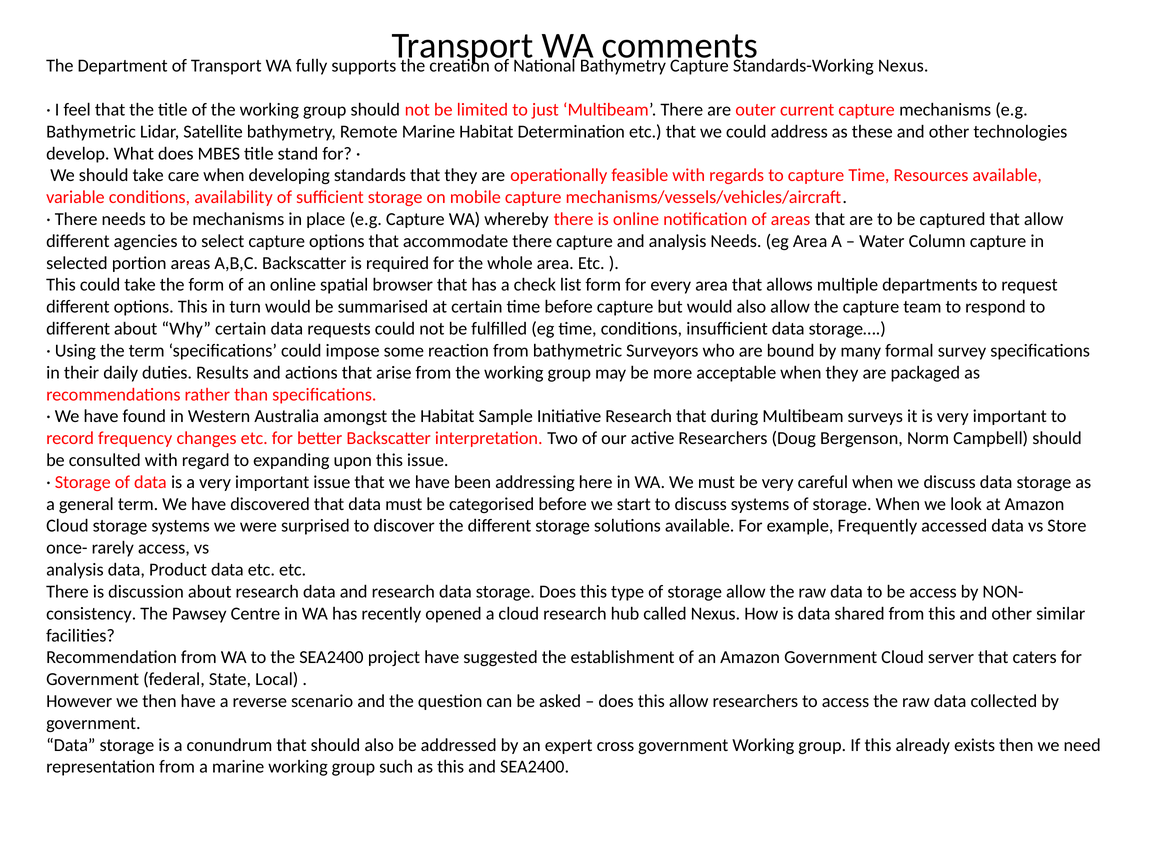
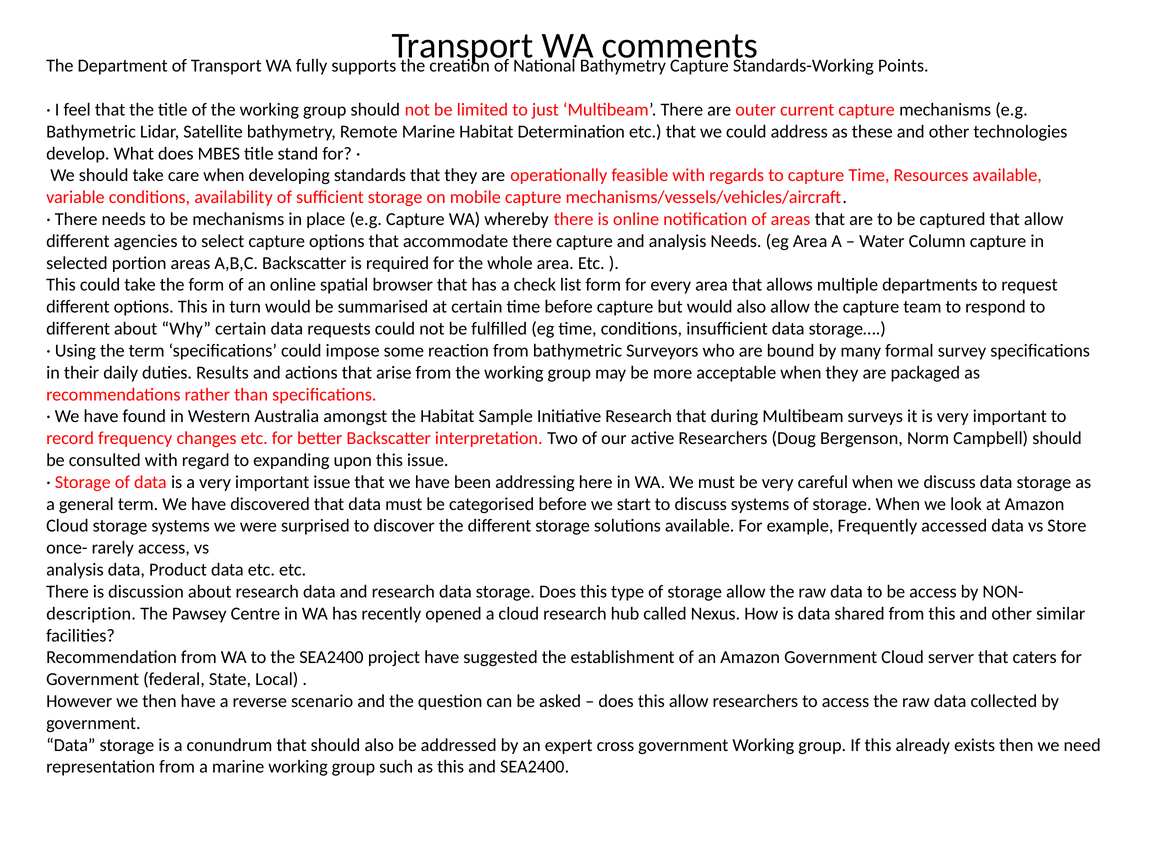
Standards-Working Nexus: Nexus -> Points (903, 66)
consistency: consistency -> description (91, 613)
